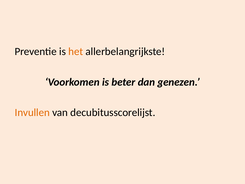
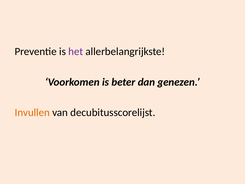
het colour: orange -> purple (76, 51)
